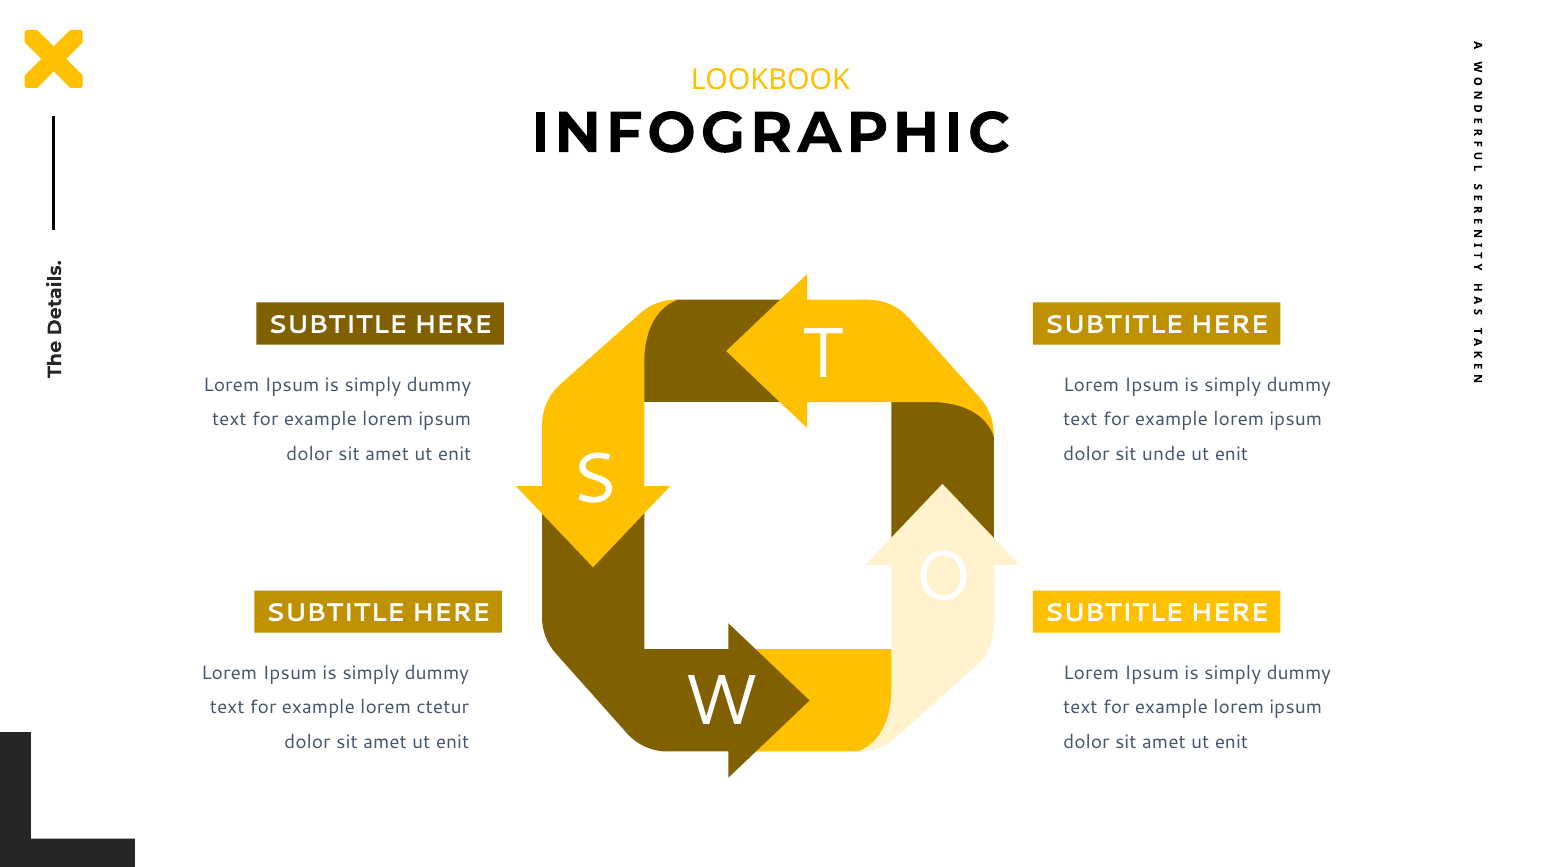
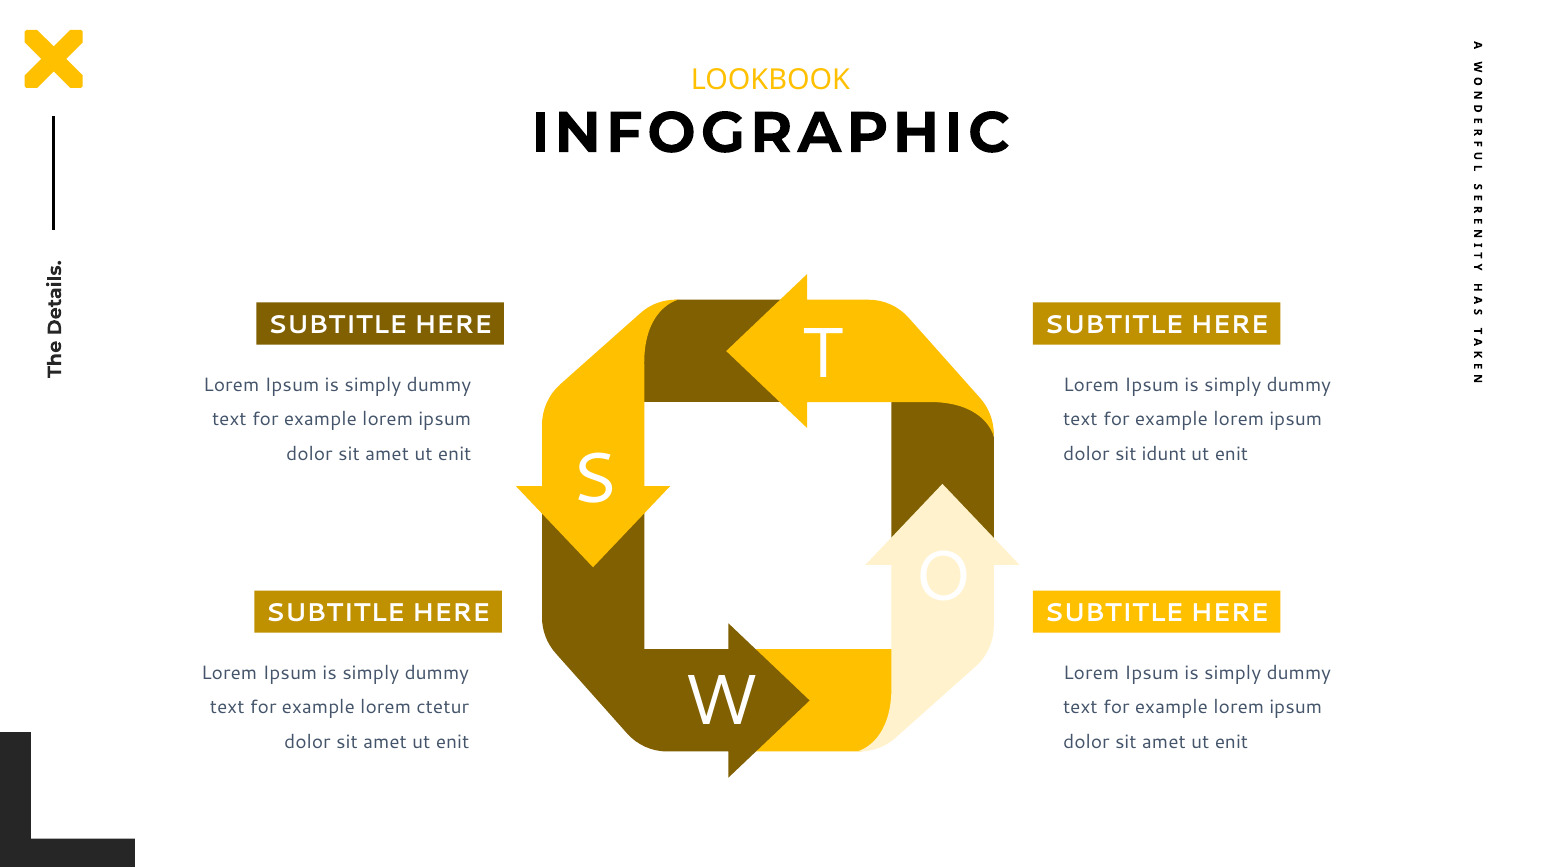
unde: unde -> idunt (1164, 454)
